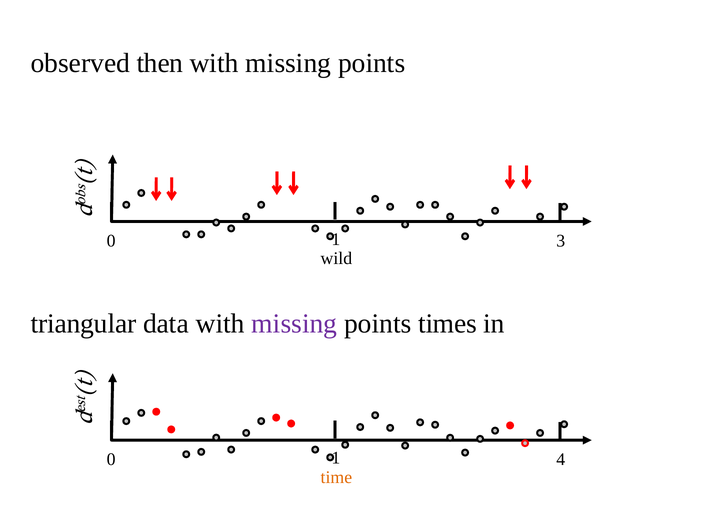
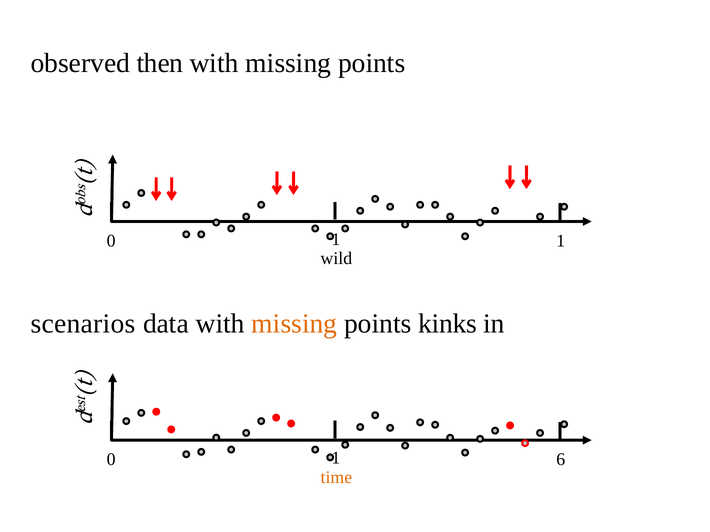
1 3: 3 -> 1 (561, 241)
triangular: triangular -> scenarios (83, 324)
missing colour: purple -> orange (294, 324)
times: times -> kinks (448, 324)
4: 4 -> 6 (561, 460)
